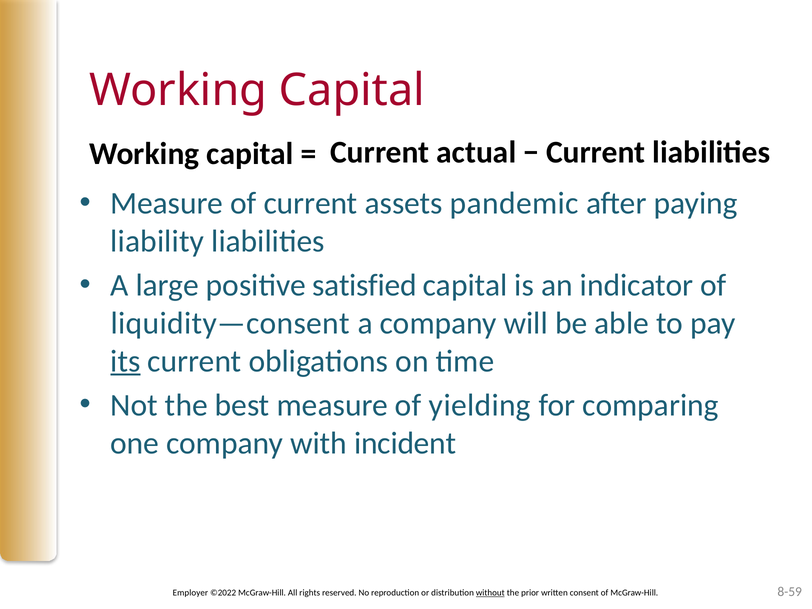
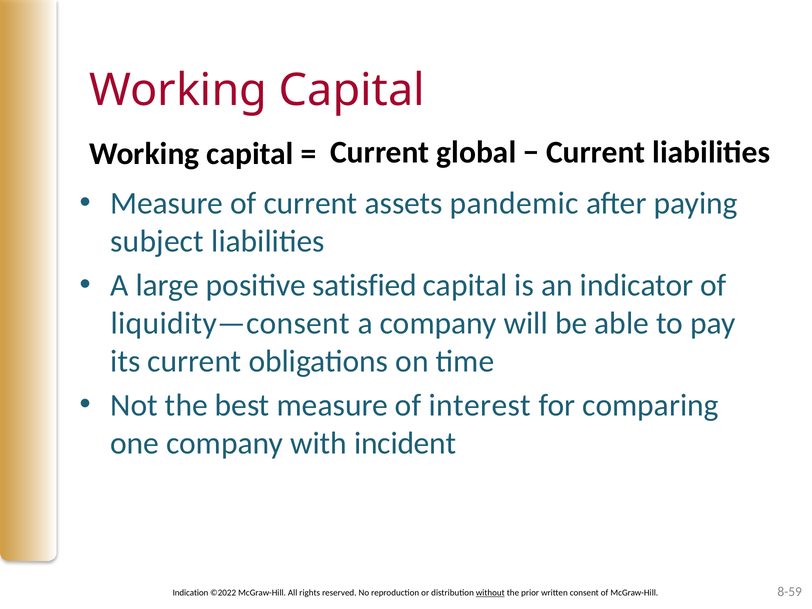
actual: actual -> global (476, 152)
liability: liability -> subject (157, 241)
its underline: present -> none (125, 361)
yielding: yielding -> interest (480, 405)
Employer: Employer -> Indication (190, 593)
